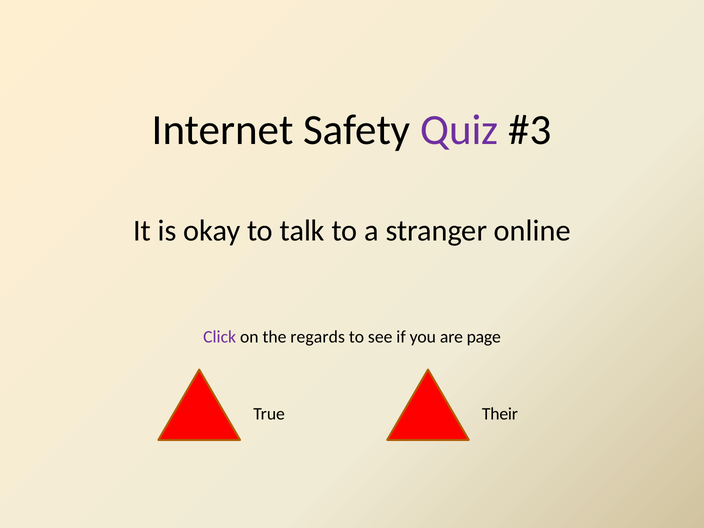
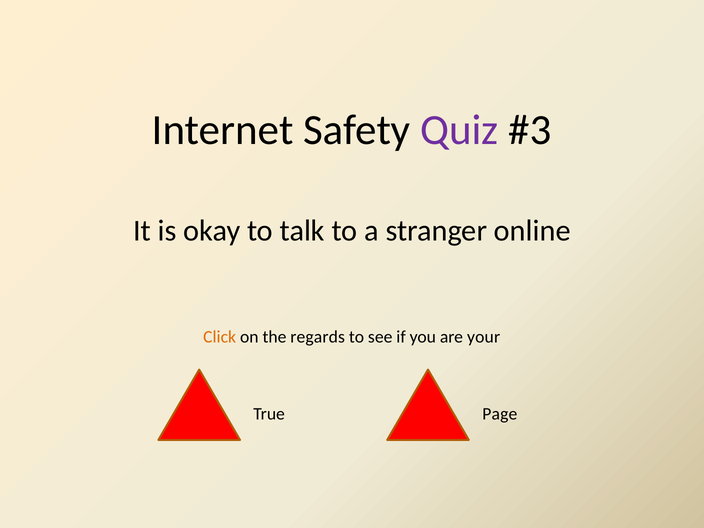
Click colour: purple -> orange (220, 337)
page: page -> your (484, 337)
Their: Their -> Page (500, 414)
